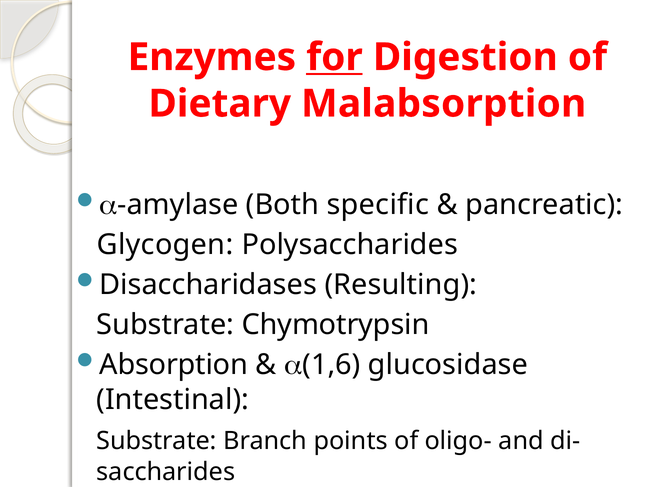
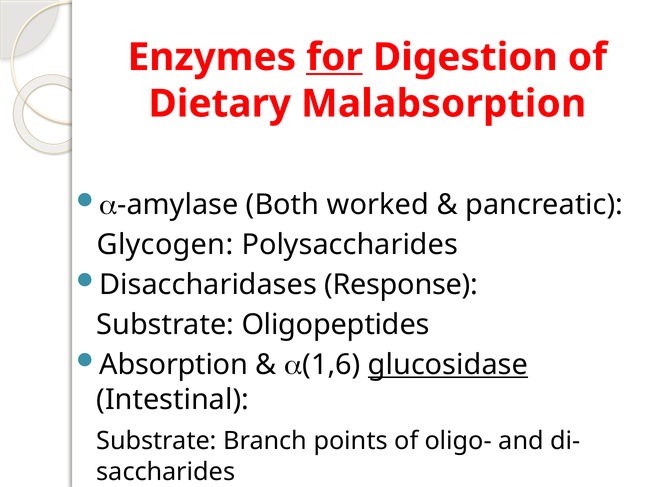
specific: specific -> worked (378, 205)
Resulting: Resulting -> Response (401, 285)
Chymotrypsin: Chymotrypsin -> Oligopeptides (336, 325)
glucosidase underline: none -> present (448, 365)
